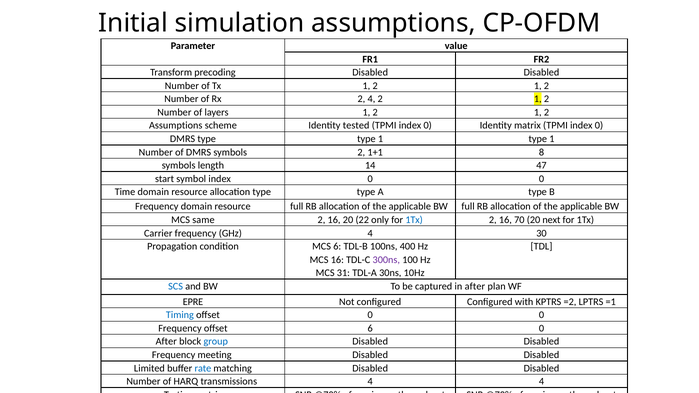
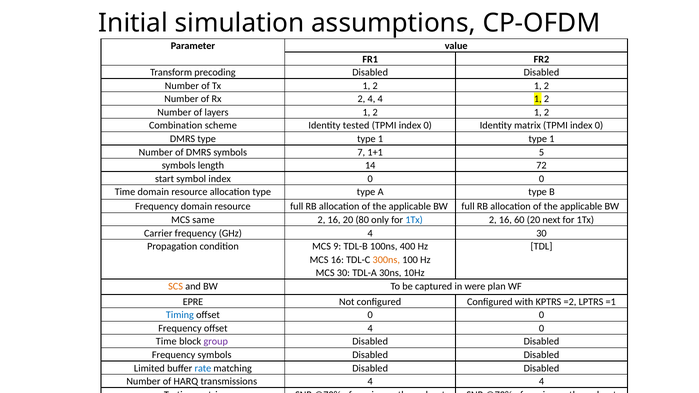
2 4 2: 2 -> 4 (380, 99)
Assumptions: Assumptions -> Combination (176, 126)
symbols 2: 2 -> 7 (361, 152)
8: 8 -> 5 (541, 152)
47: 47 -> 72 (541, 166)
22: 22 -> 80 (362, 220)
70: 70 -> 60 (519, 220)
MCS 6: 6 -> 9 (337, 247)
300ns colour: purple -> orange (386, 260)
MCS 31: 31 -> 30 (343, 273)
SCS colour: blue -> orange (176, 286)
in after: after -> were (475, 286)
offset 6: 6 -> 4 (370, 328)
After: After -> Time (166, 342)
group colour: blue -> purple (216, 342)
Frequency meeting: meeting -> symbols (215, 355)
